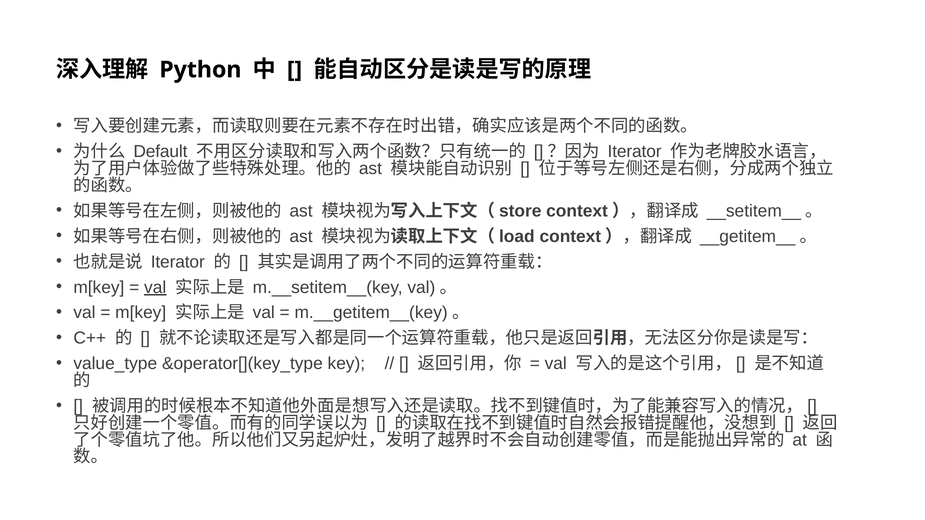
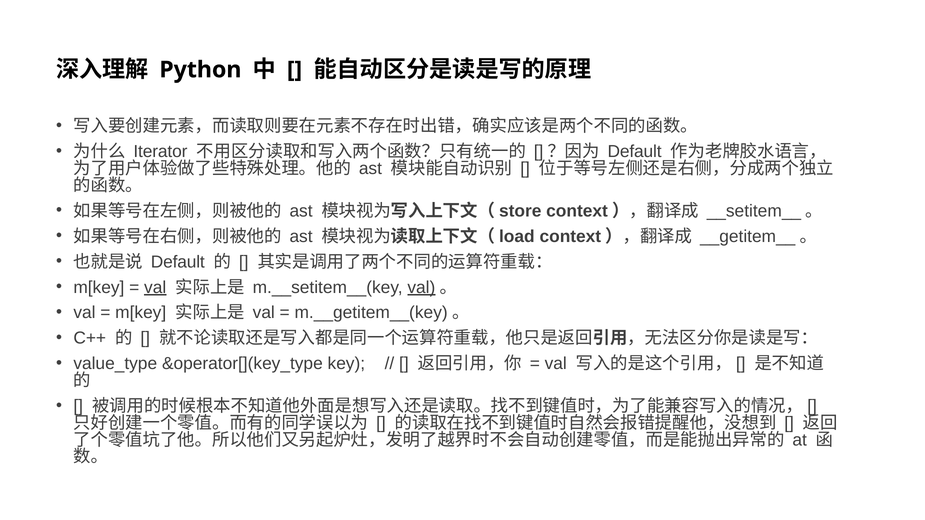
Default: Default -> Iterator (160, 152)
Iterator: Iterator -> Default (635, 152)
Iterator: Iterator -> Default (178, 262)
val underline: none -> present (421, 287)
